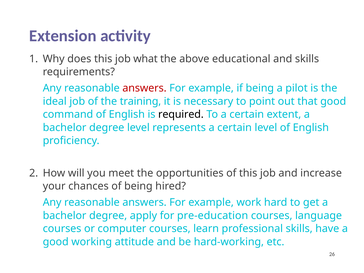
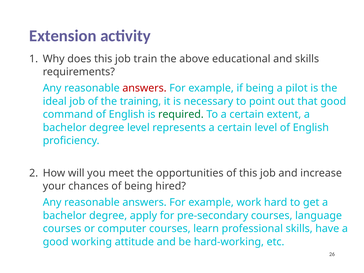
what: what -> train (145, 59)
required colour: black -> green (181, 114)
pre-education: pre-education -> pre-secondary (213, 215)
